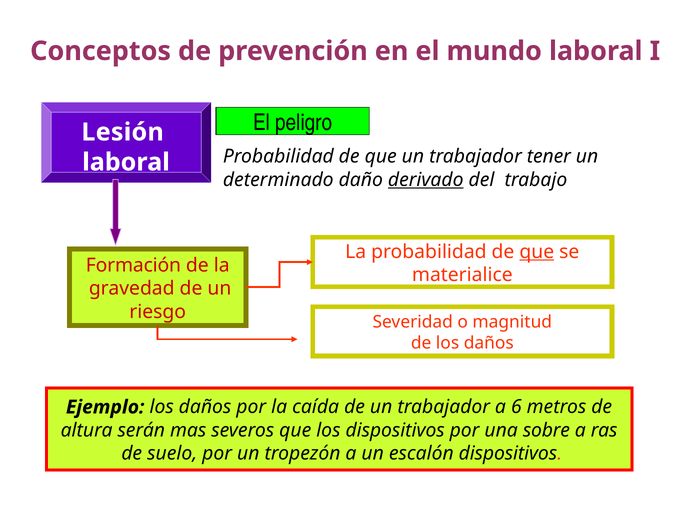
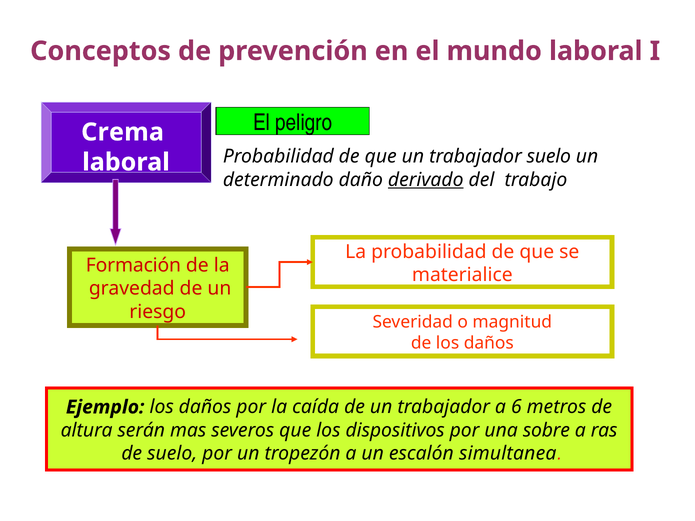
Lesión: Lesión -> Crema (123, 132)
trabajador tener: tener -> suelo (549, 157)
que underline: present -> none (537, 252)
escalón dispositivos: dispositivos -> simultanea (508, 454)
